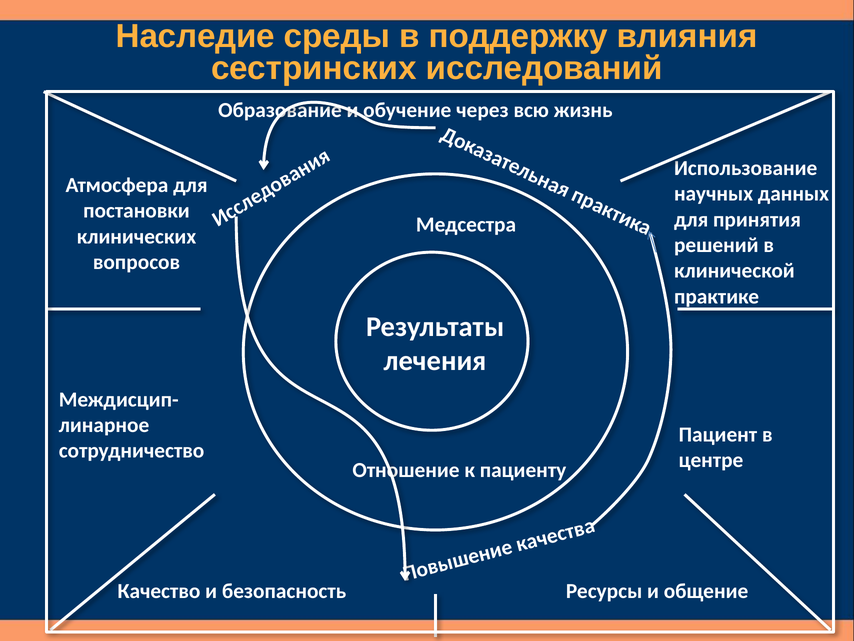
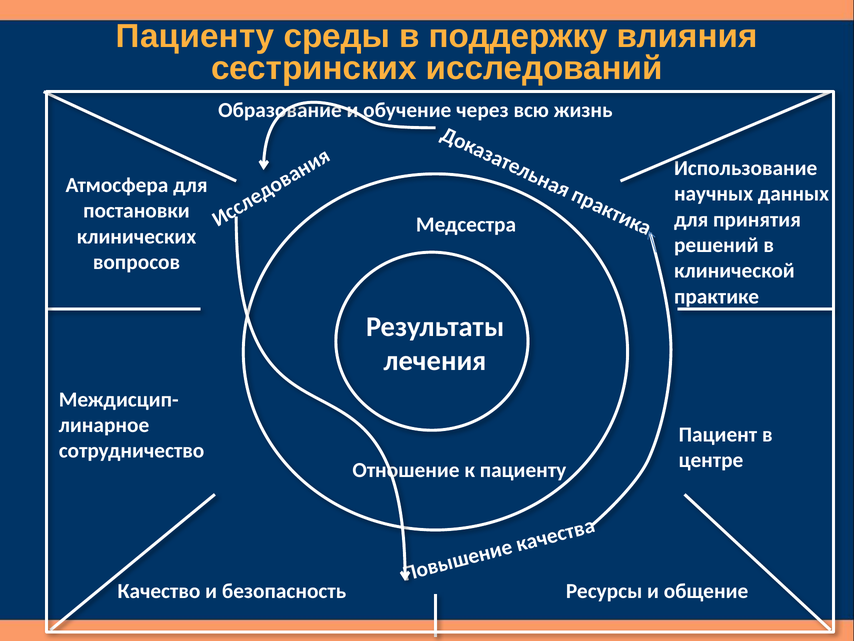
Наследие: Наследие -> Пациенту (195, 36)
